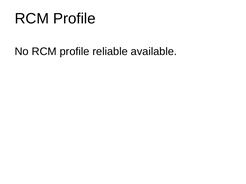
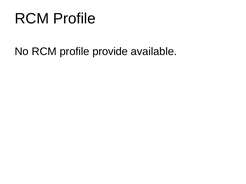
reliable: reliable -> provide (110, 52)
